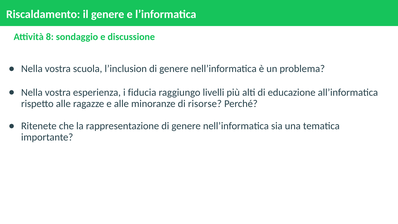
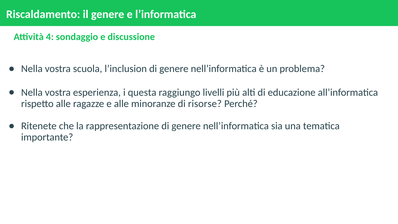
8: 8 -> 4 (50, 37)
fiducia: fiducia -> questa (142, 92)
